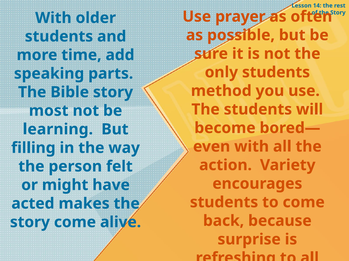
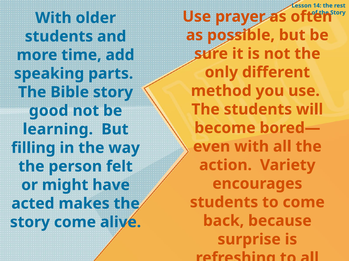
only students: students -> different (276, 72)
most: most -> good (49, 111)
